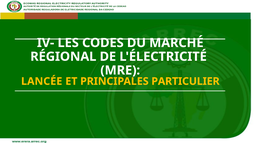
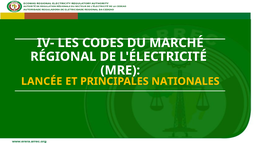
PARTICULIER: PARTICULIER -> NATIONALES (185, 82)
